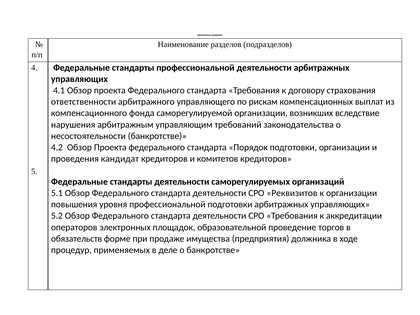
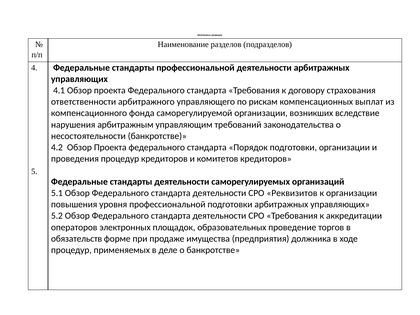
проведения кандидат: кандидат -> процедур (120, 159)
образовательной: образовательной -> образовательных (232, 227)
